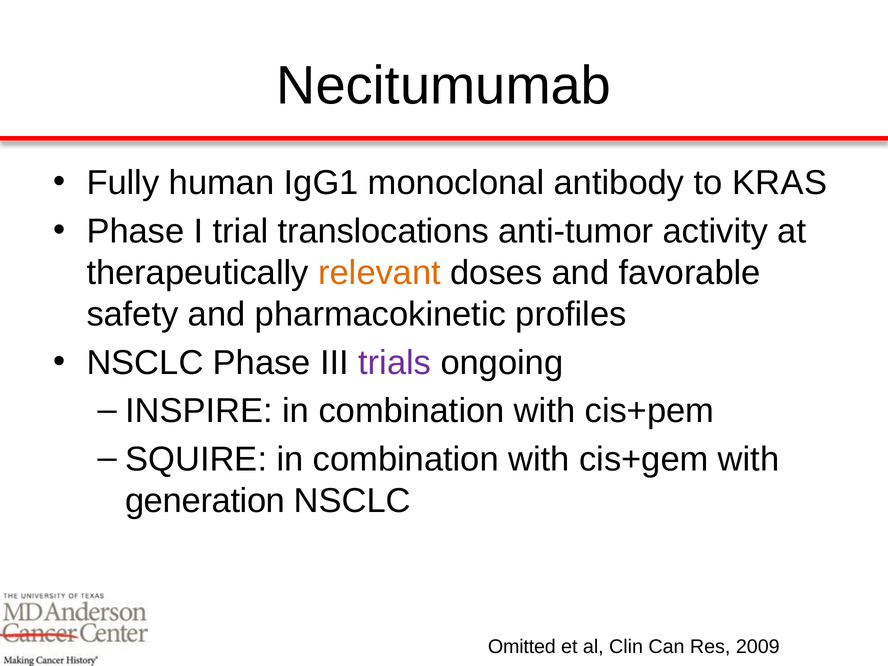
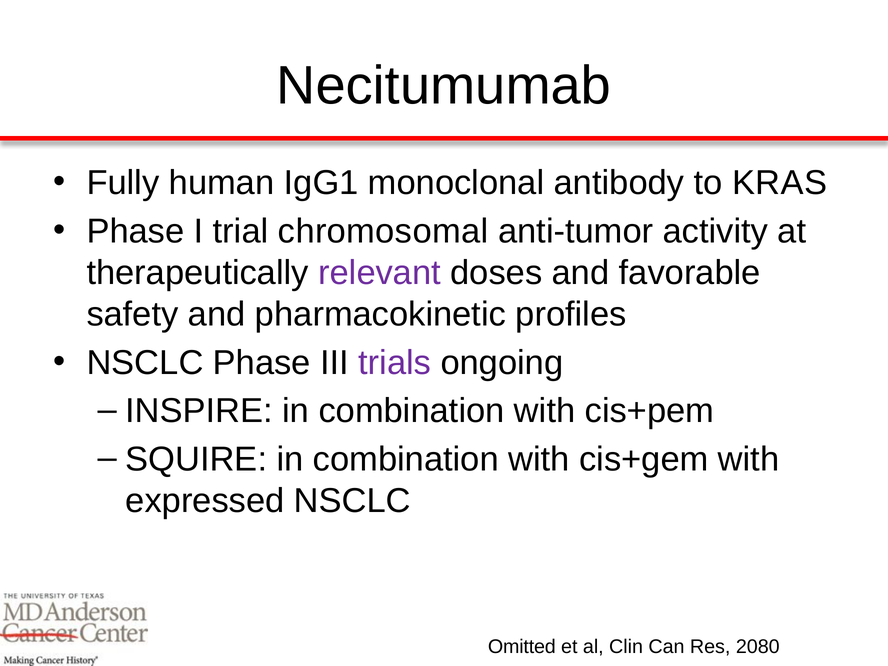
translocations: translocations -> chromosomal (383, 231)
relevant colour: orange -> purple (380, 273)
generation: generation -> expressed (205, 501)
2009: 2009 -> 2080 (758, 647)
